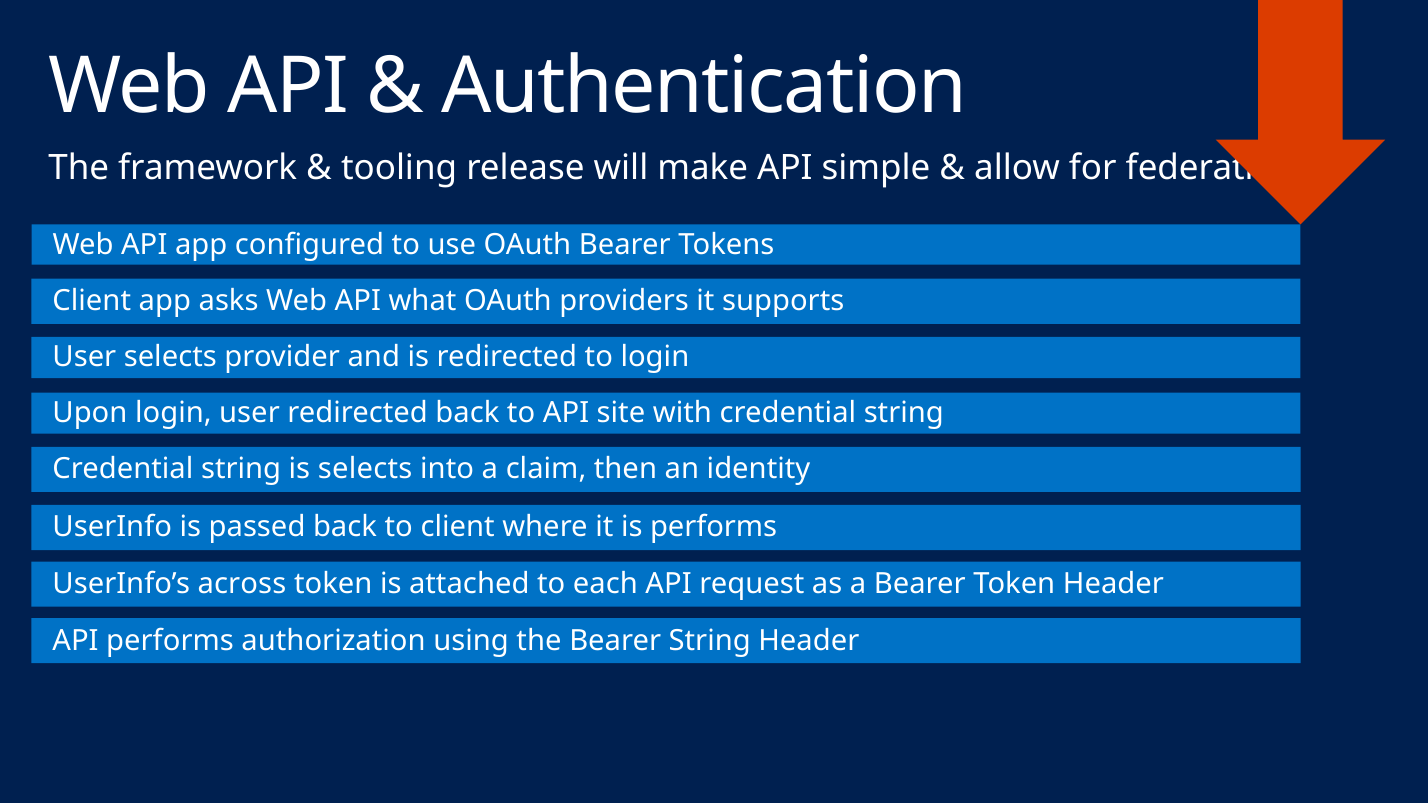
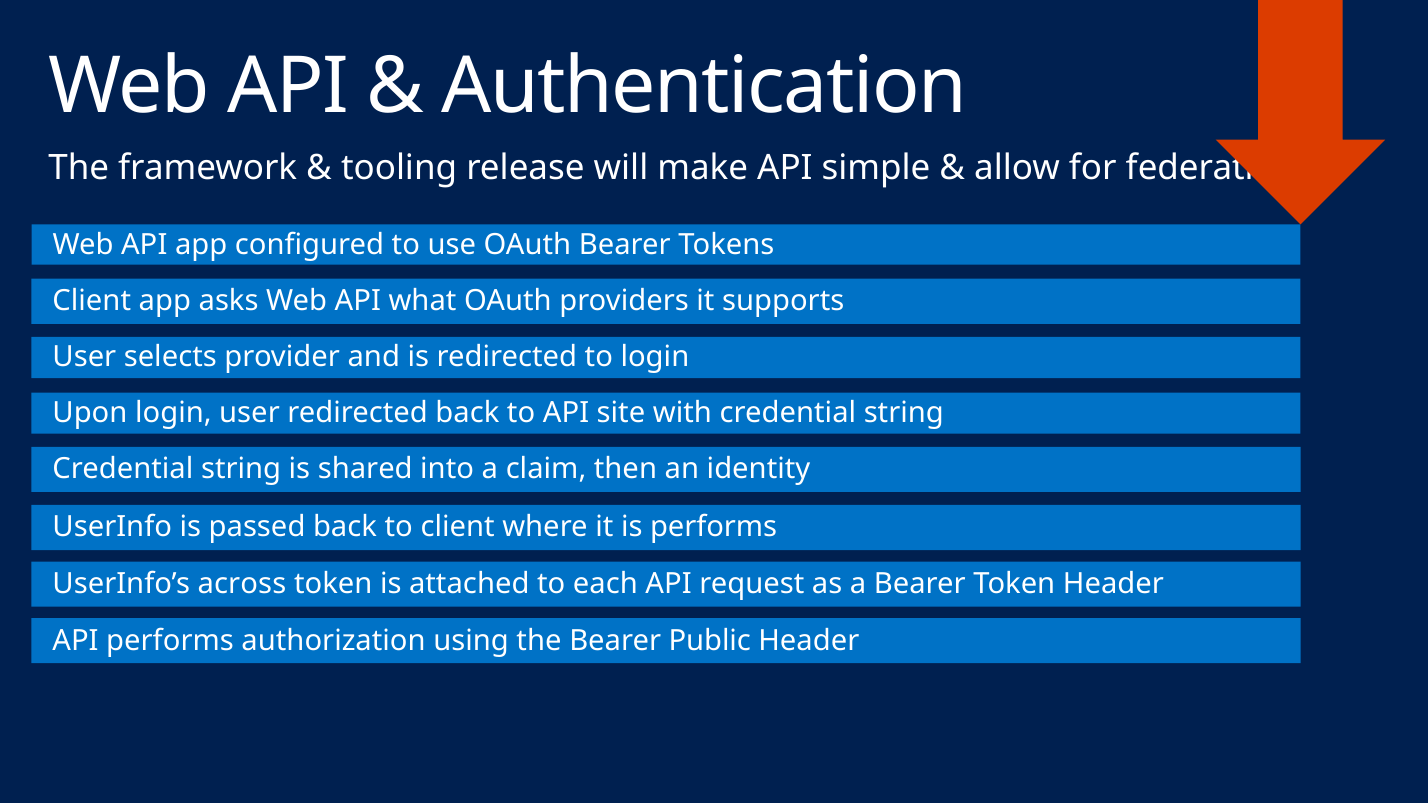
is selects: selects -> shared (365, 469)
Bearer String: String -> Public (710, 641)
